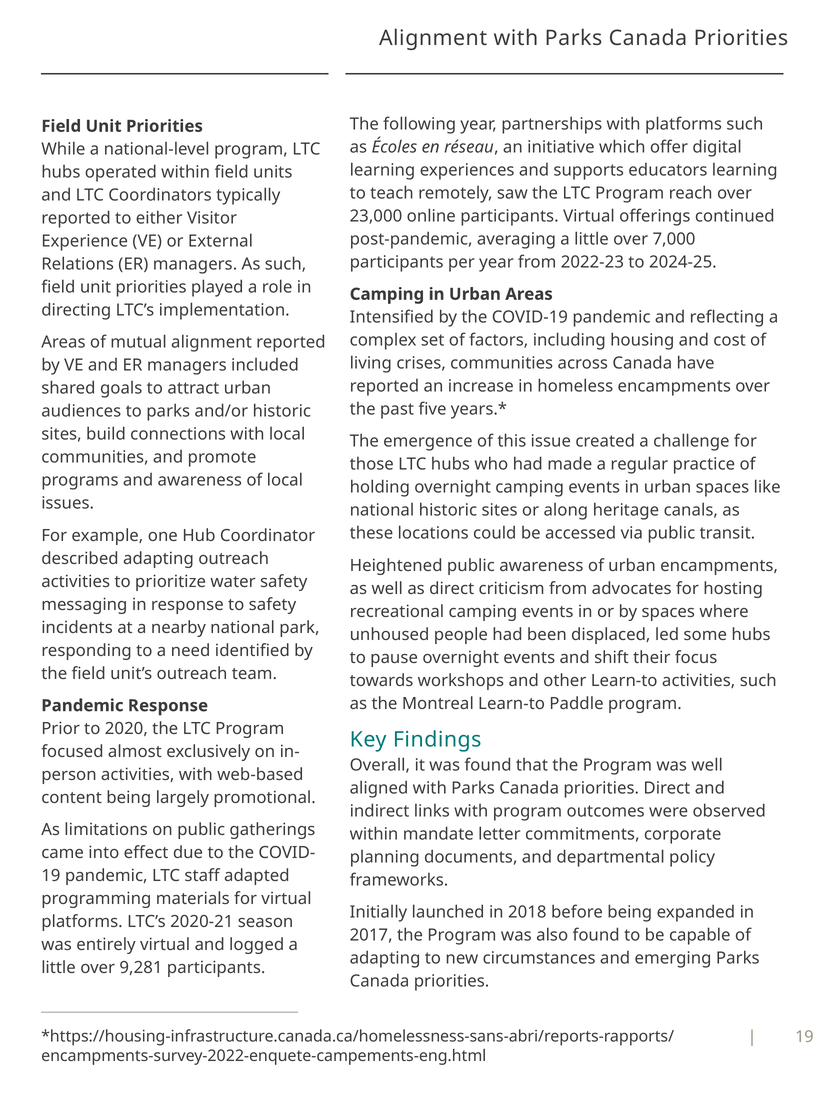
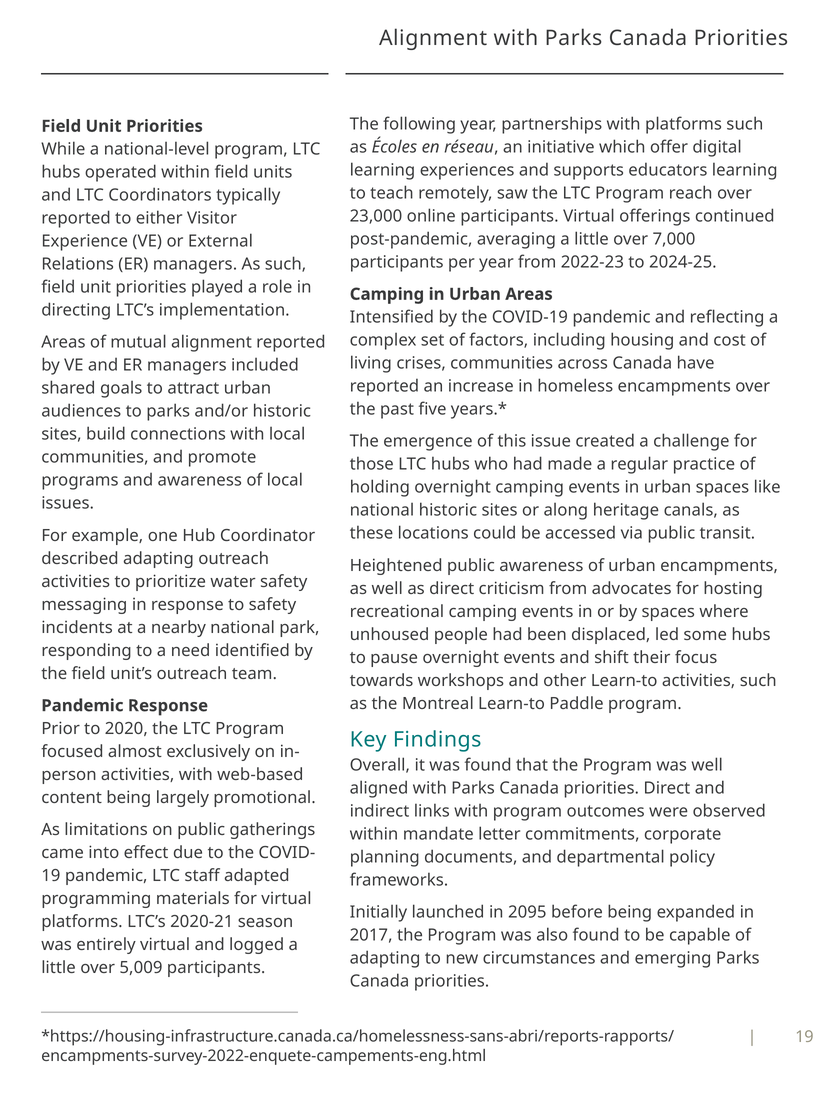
2018: 2018 -> 2095 (527, 912)
9,281: 9,281 -> 5,009 (141, 968)
